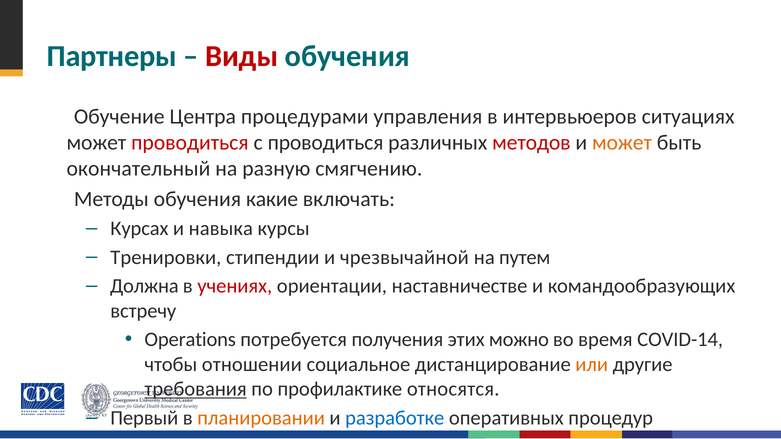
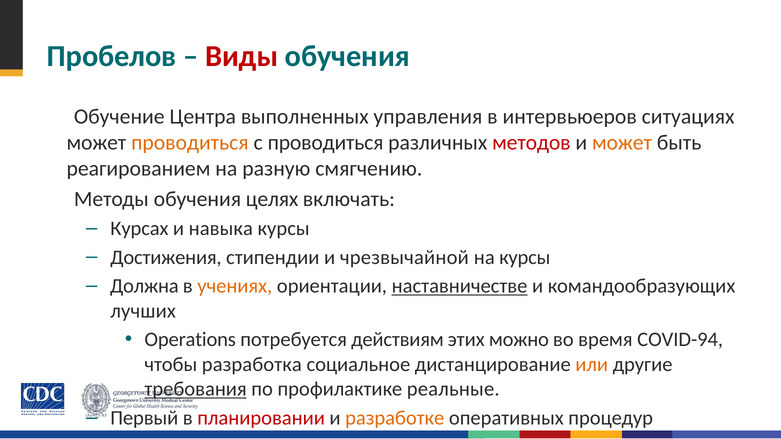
Партнеры: Партнеры -> Пробелов (112, 56)
процедурами: процедурами -> выполненных (305, 117)
проводиться colour: red -> orange (190, 143)
окончательный: окончательный -> реагированием (138, 169)
какие: какие -> целях (272, 199)
Тренировки: Тренировки -> Достижения (166, 258)
на путем: путем -> курсы (525, 258)
учениях colour: red -> orange (235, 286)
наставничестве underline: none -> present (460, 286)
встречу: встречу -> лучших (143, 311)
получения: получения -> действиям (397, 340)
COVID-14: COVID-14 -> COVID-94 (680, 340)
отношении: отношении -> разработка (252, 365)
относятся: относятся -> реальные (453, 389)
планировании colour: orange -> red (261, 418)
разработке colour: blue -> orange (395, 418)
